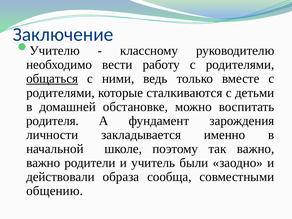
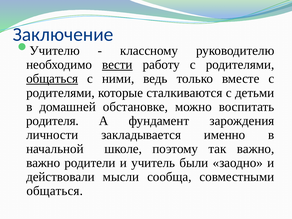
вести underline: none -> present (117, 65)
образа: образа -> мысли (121, 177)
общению: общению -> общаться (55, 191)
